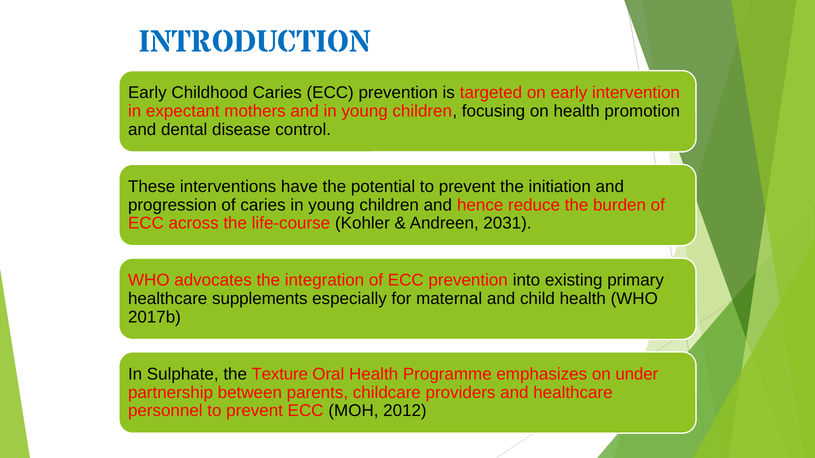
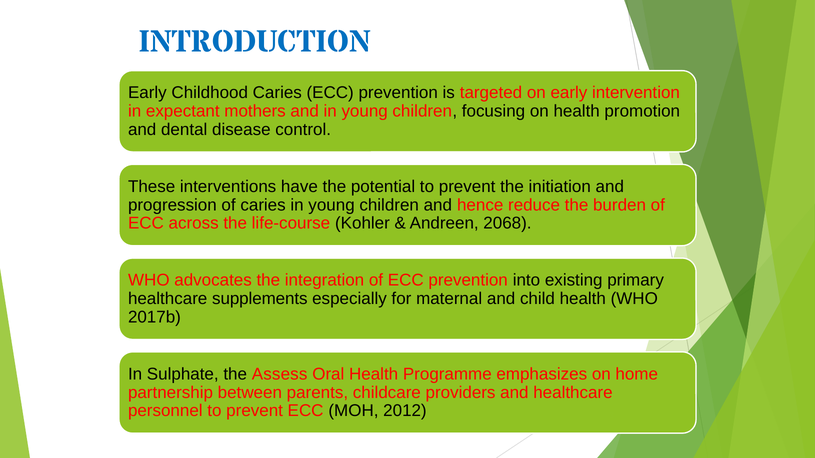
2031: 2031 -> 2068 (507, 223)
Texture: Texture -> Assess (280, 374)
under: under -> home (637, 374)
